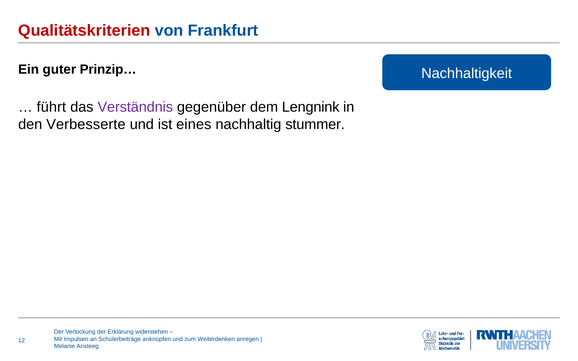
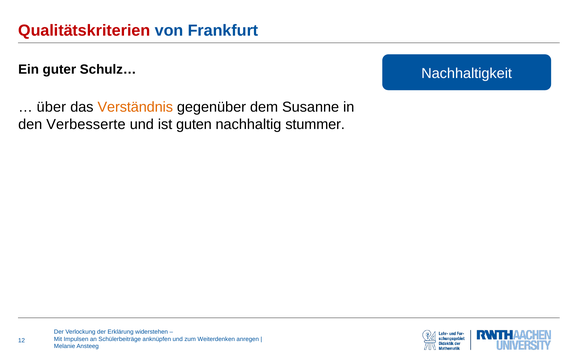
Prinzip…: Prinzip… -> Schulz… (108, 70)
führt: führt -> über (51, 107)
Verständnis colour: purple -> orange (135, 107)
Lengnink: Lengnink -> Susanne (311, 107)
eines: eines -> guten (194, 125)
